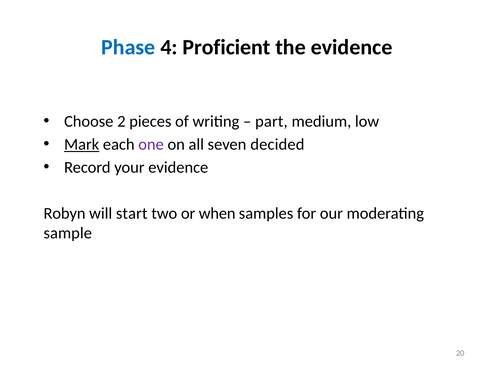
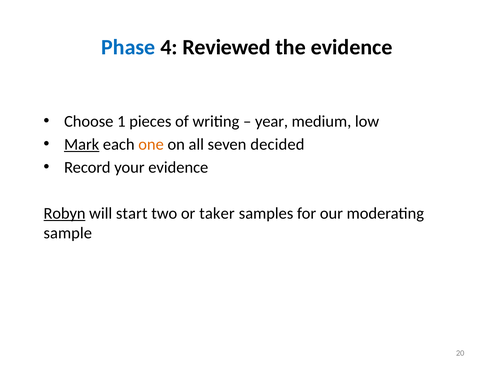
Proficient: Proficient -> Reviewed (227, 47)
2: 2 -> 1 (121, 122)
part: part -> year (272, 122)
one colour: purple -> orange (151, 145)
Robyn underline: none -> present (65, 214)
when: when -> taker (217, 214)
